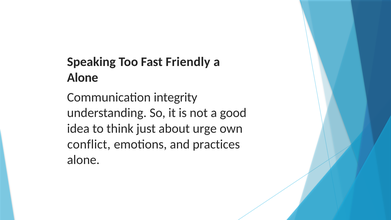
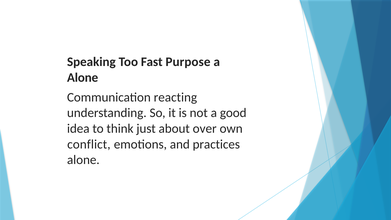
Friendly: Friendly -> Purpose (188, 62)
integrity: integrity -> reacting (175, 97)
urge: urge -> over (205, 129)
